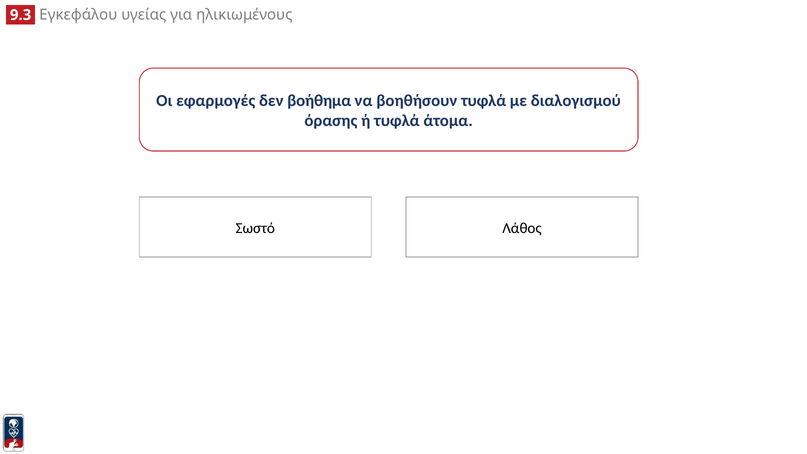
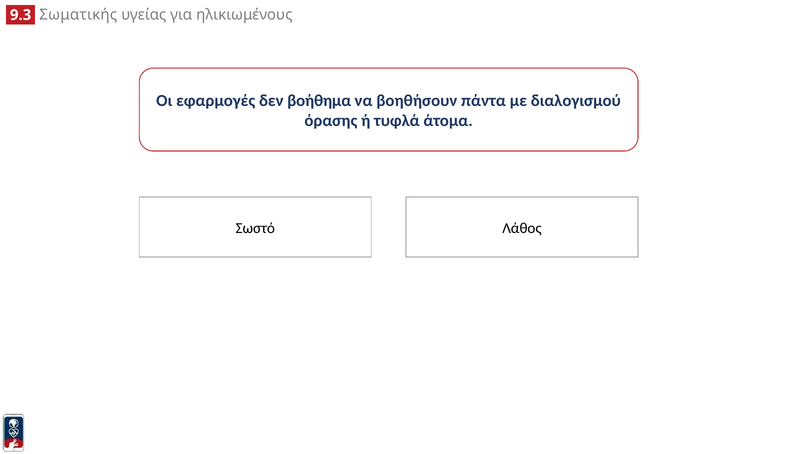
Εγκεφάλου: Εγκεφάλου -> Σωματικής (78, 15)
βοηθήσουν τυφλά: τυφλά -> πάντα (484, 101)
